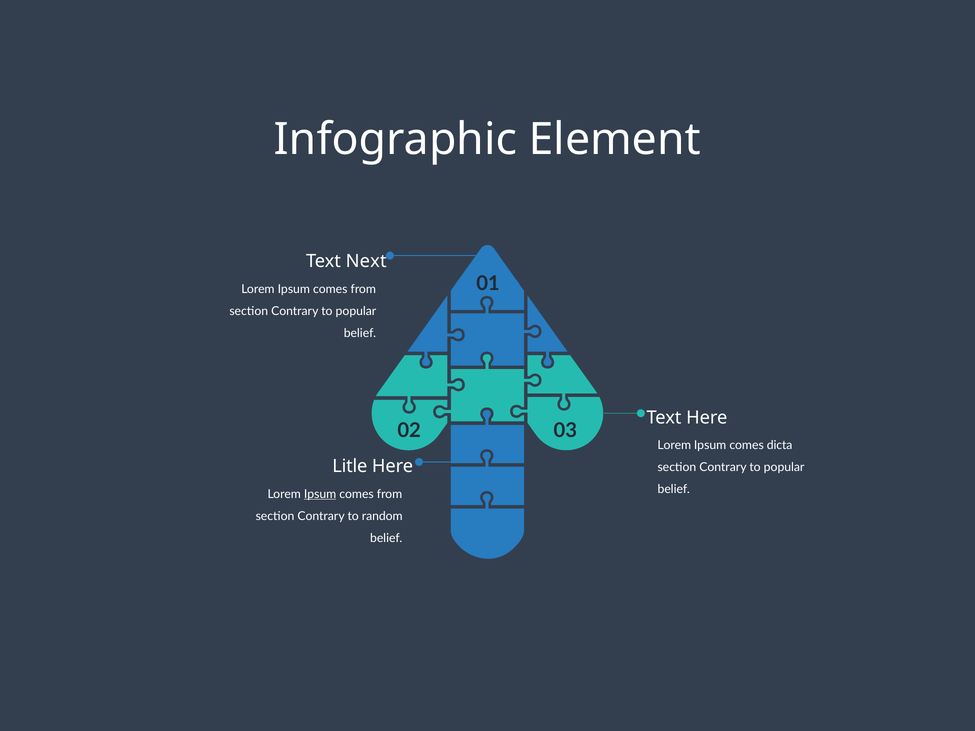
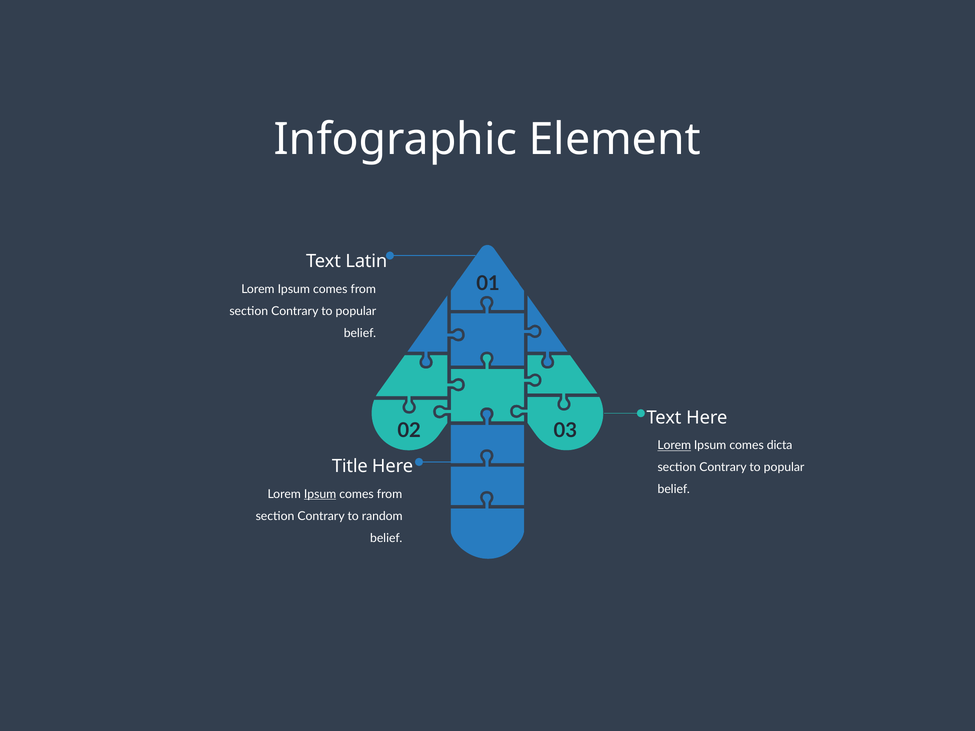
Next: Next -> Latin (366, 261)
Lorem underline: none -> present (674, 446)
Litle: Litle -> Title (350, 466)
